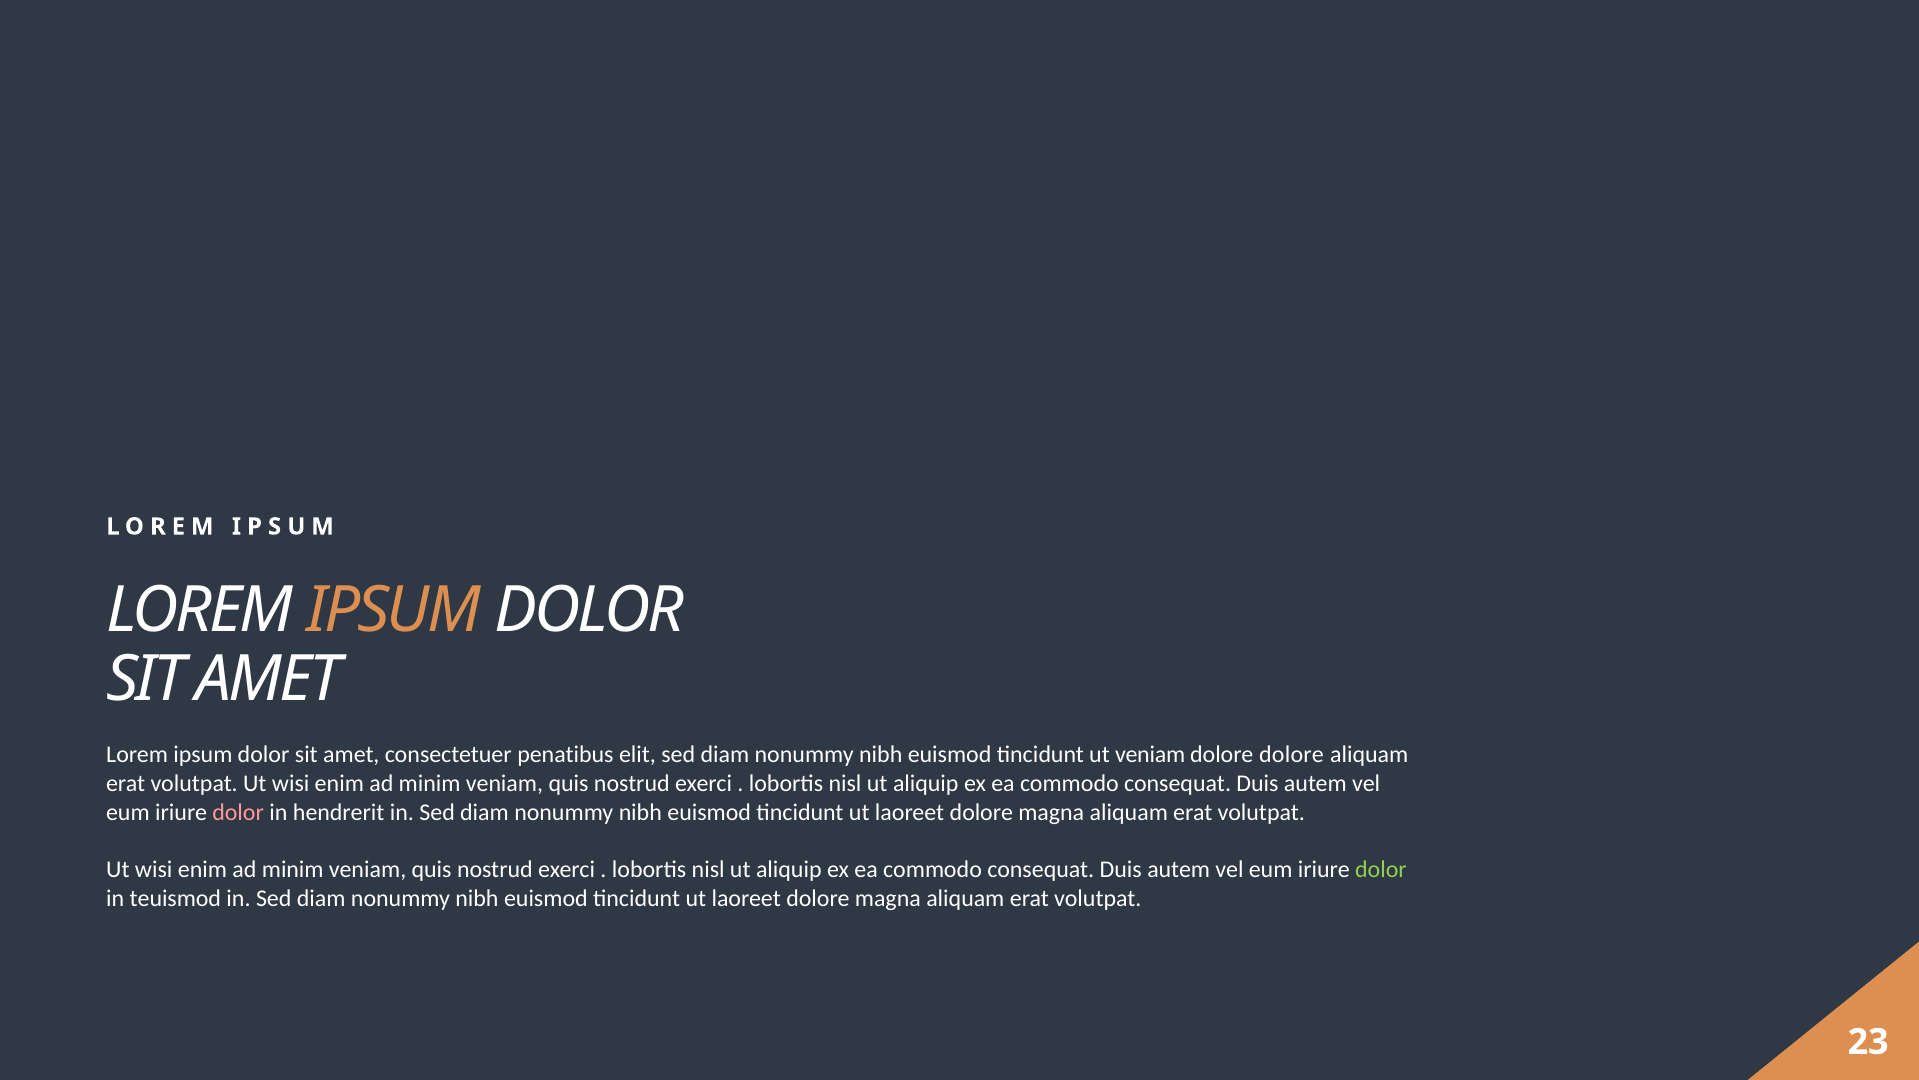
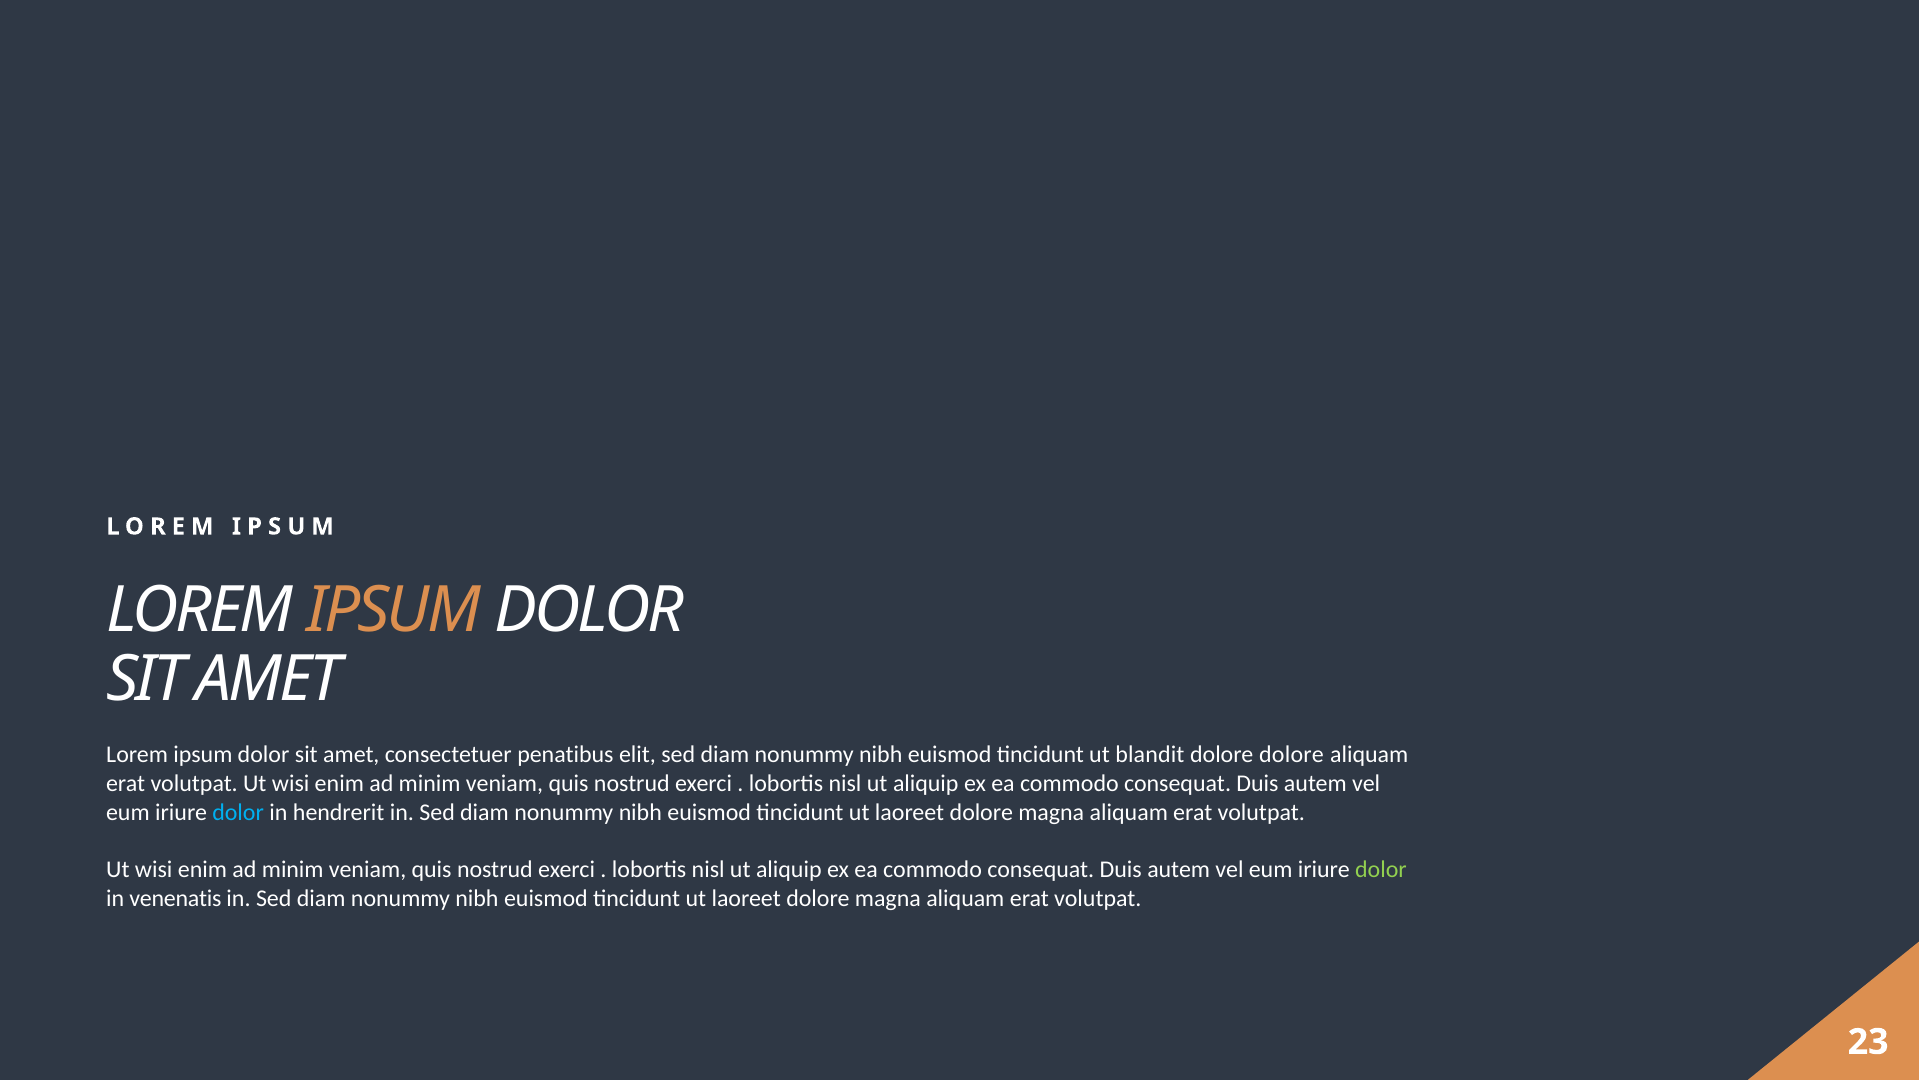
ut veniam: veniam -> blandit (1150, 754)
dolor colour: pink -> light blue (238, 812)
teuismod: teuismod -> venenatis (175, 898)
